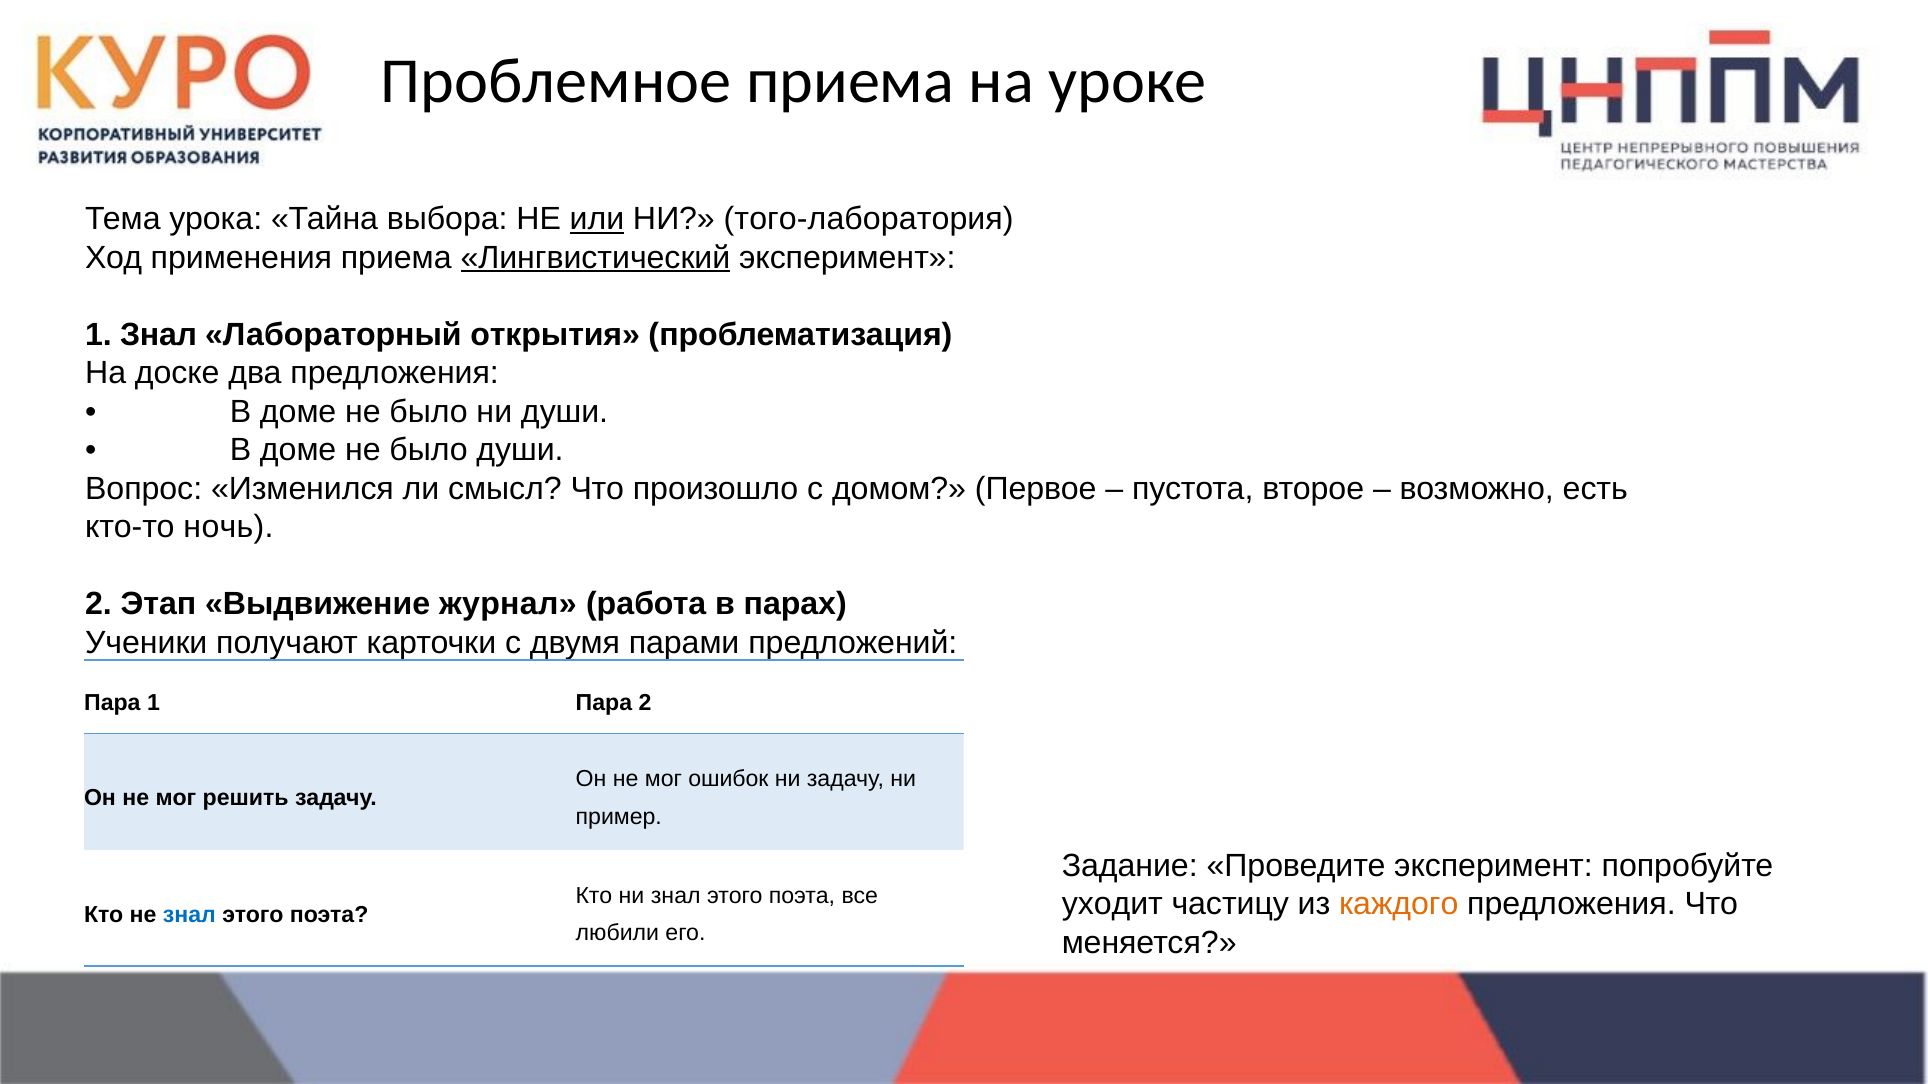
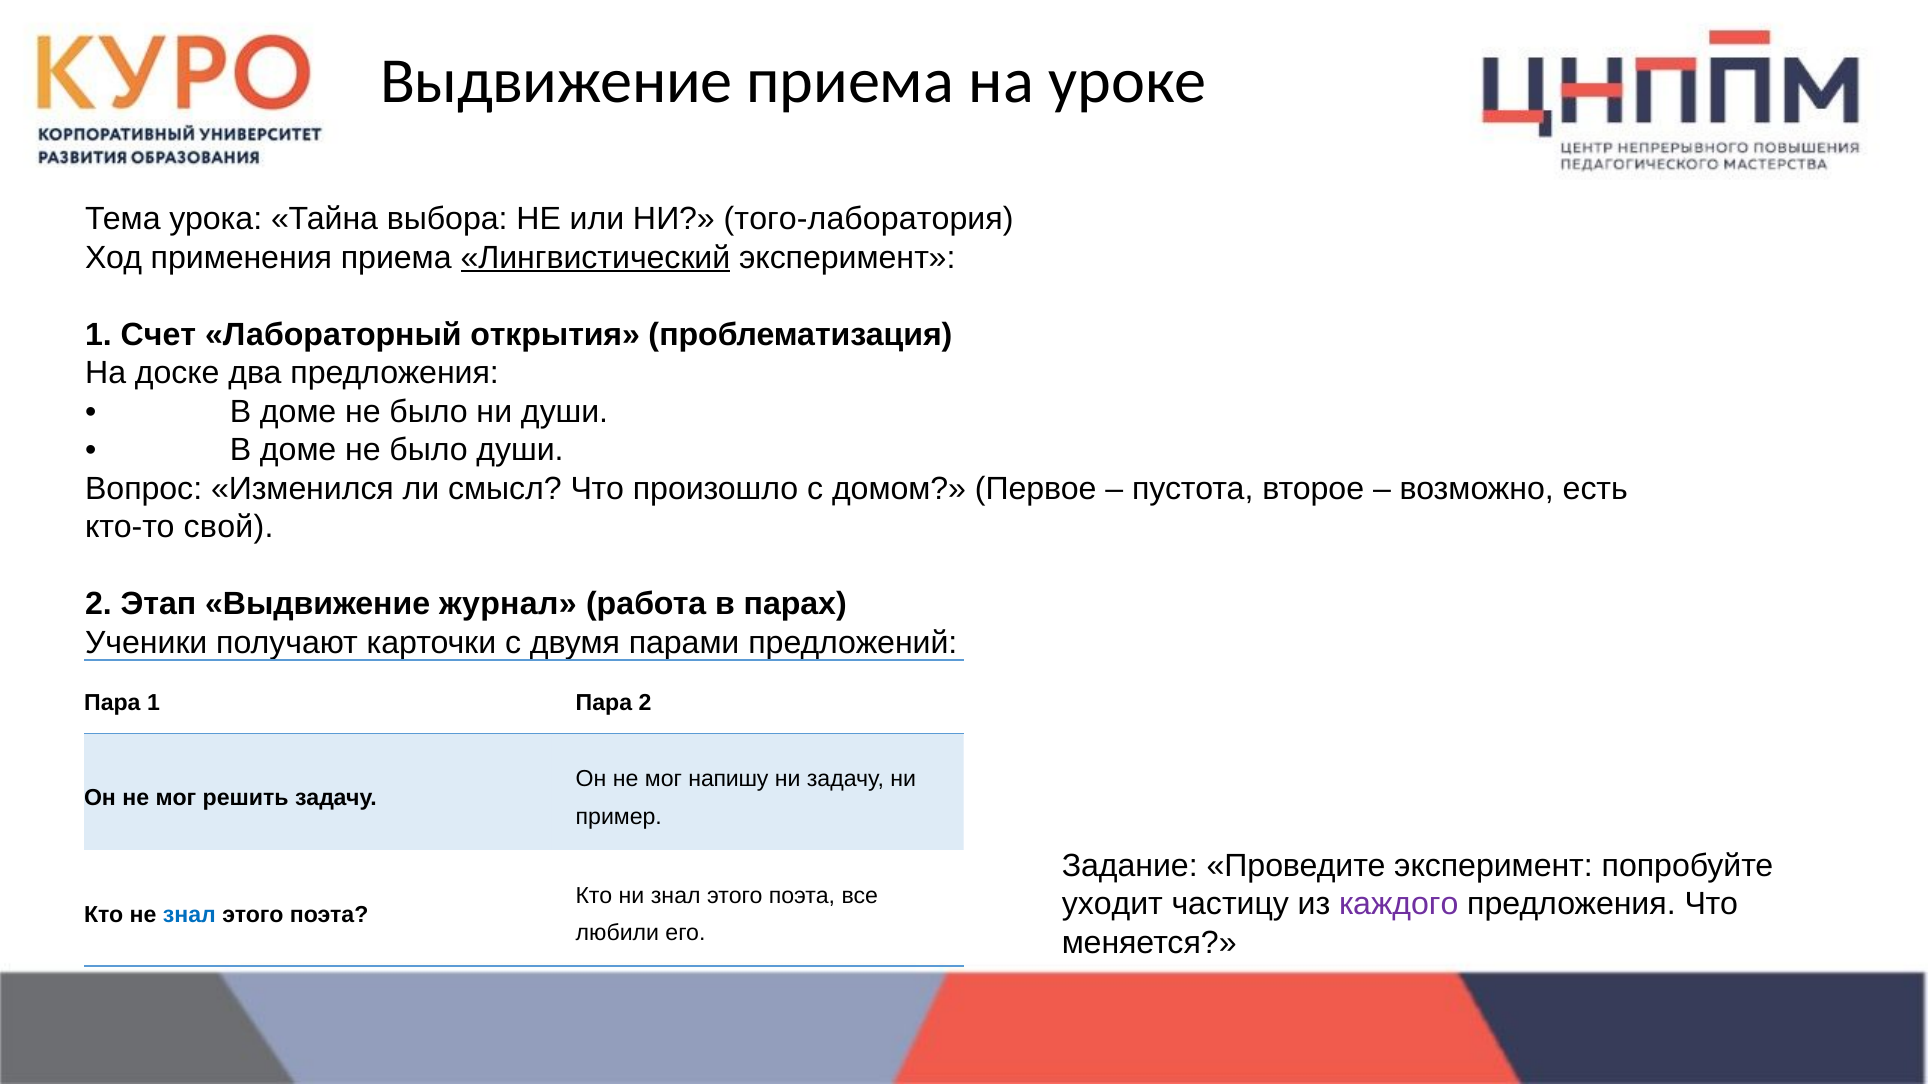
Проблемное: Проблемное -> Выдвижение (556, 81)
или underline: present -> none (597, 219)
1 Знал: Знал -> Счет (158, 335)
ночь: ночь -> свой (229, 528)
ошибок: ошибок -> напишу (728, 780)
каждого colour: orange -> purple (1399, 904)
